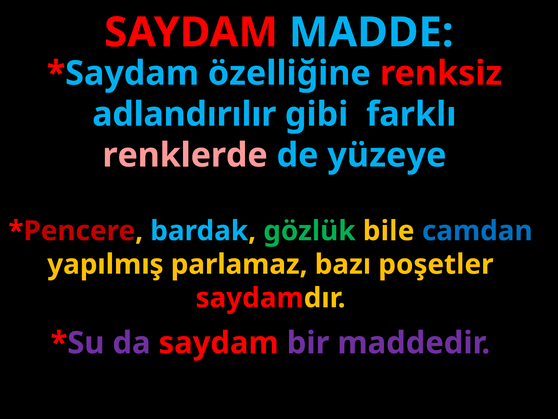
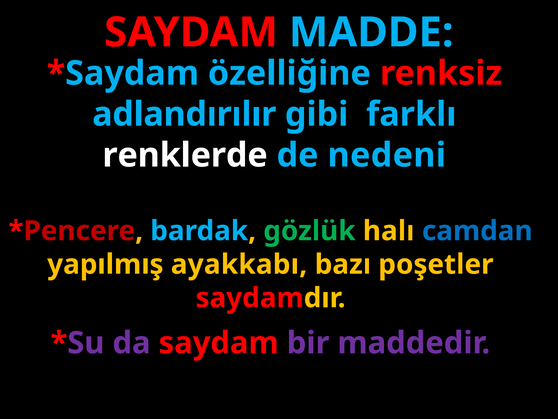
renklerde colour: pink -> white (185, 155)
yüzeye: yüzeye -> nedeni (387, 155)
bile: bile -> halı (389, 231)
parlamaz: parlamaz -> ayakkabı (239, 264)
